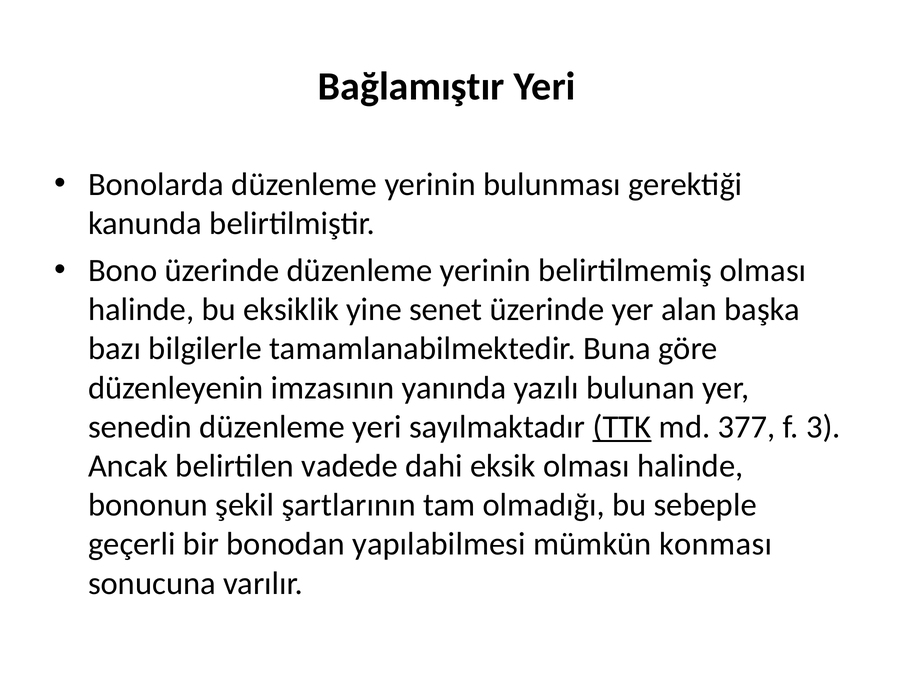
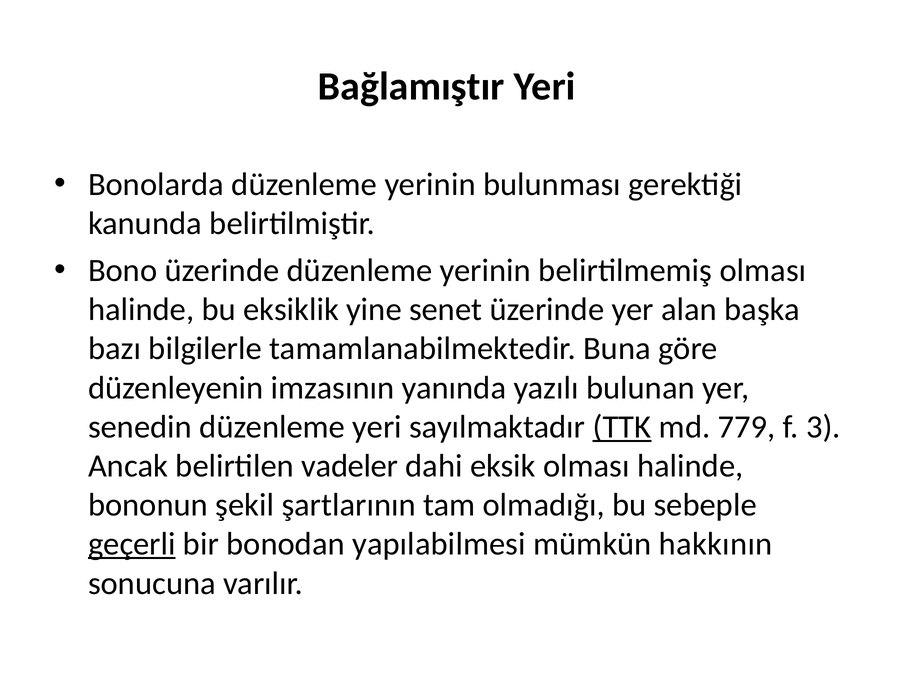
377: 377 -> 779 (746, 427)
vadede: vadede -> vadeler (350, 466)
geçerli underline: none -> present (132, 544)
konması: konması -> hakkının (716, 544)
